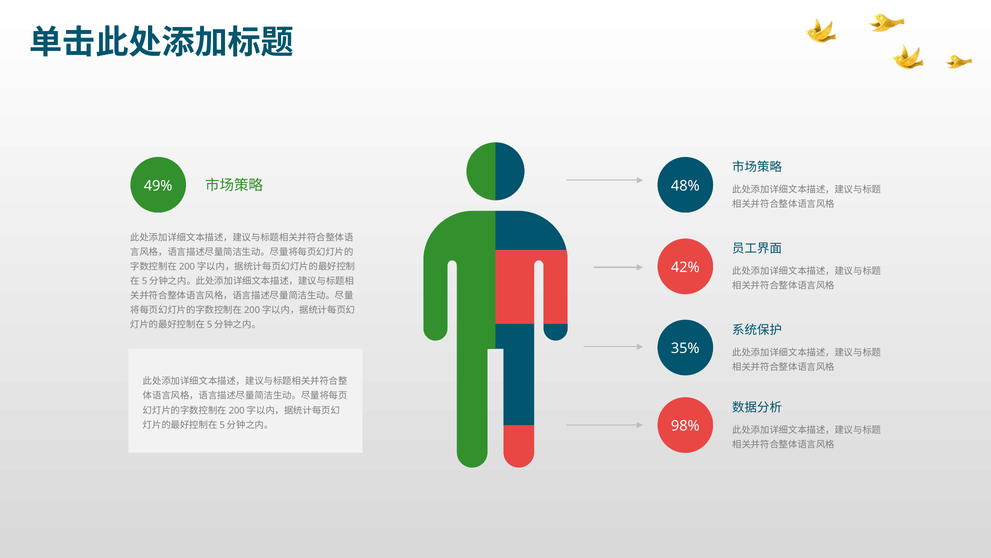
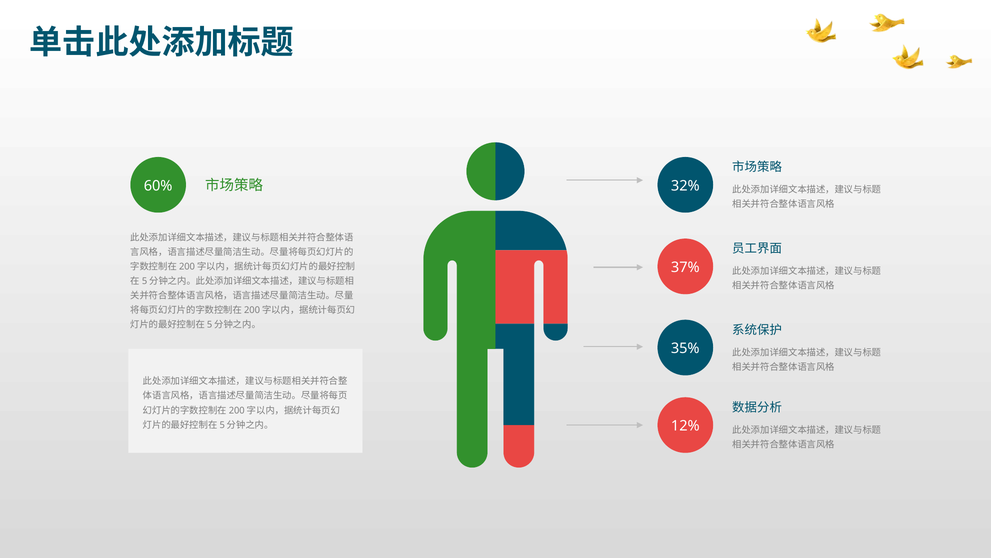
49%: 49% -> 60% (158, 186)
48%: 48% -> 32% (685, 186)
42%: 42% -> 37% (685, 267)
98%: 98% -> 12% (685, 426)
